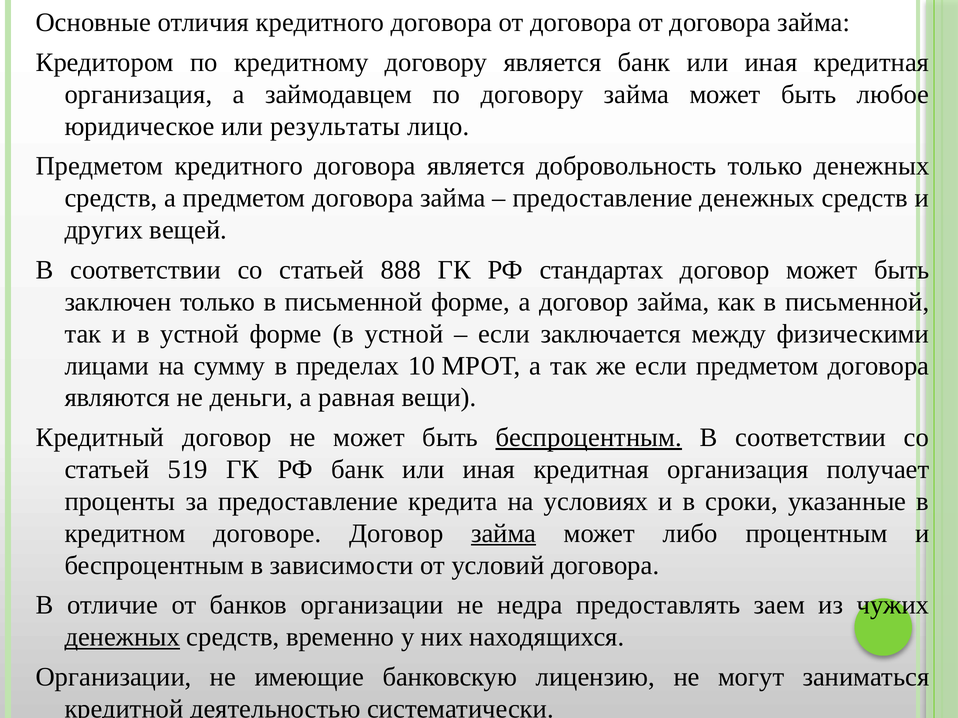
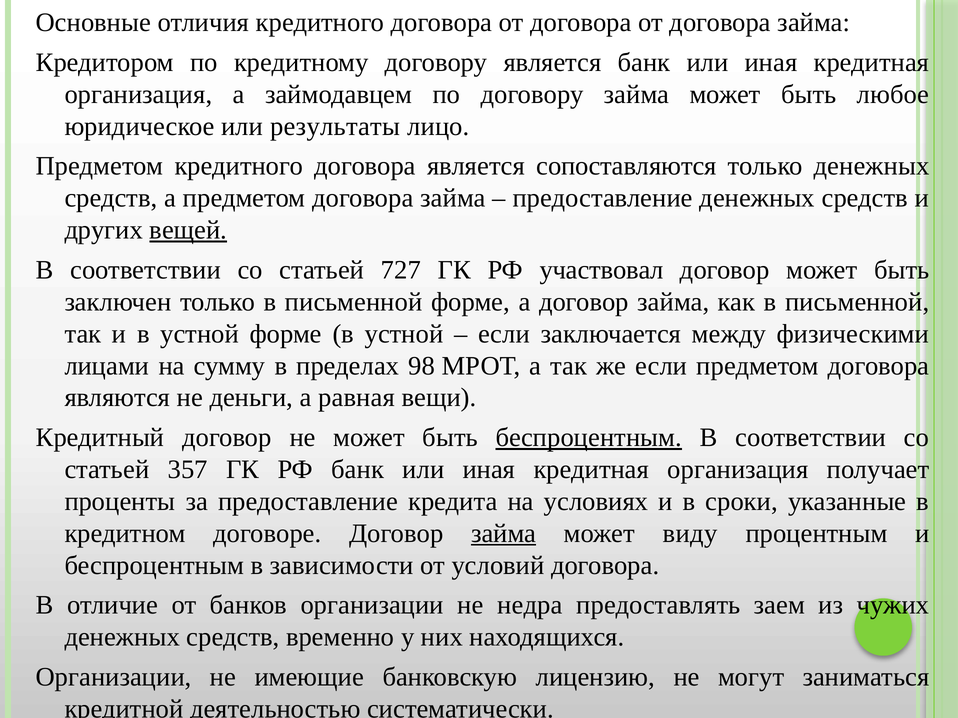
добровольность: добровольность -> сопоставляются (626, 166)
вещей underline: none -> present (188, 230)
888: 888 -> 727 (401, 270)
стандартах: стандартах -> участвовал (602, 270)
10: 10 -> 98 (422, 366)
519: 519 -> 357 (188, 470)
либо: либо -> виду (690, 534)
денежных underline: present -> none (122, 638)
